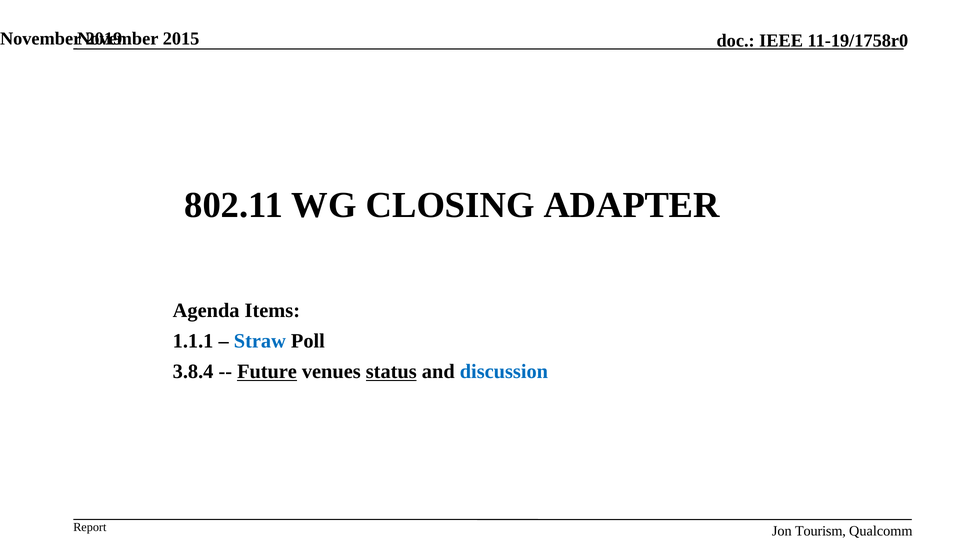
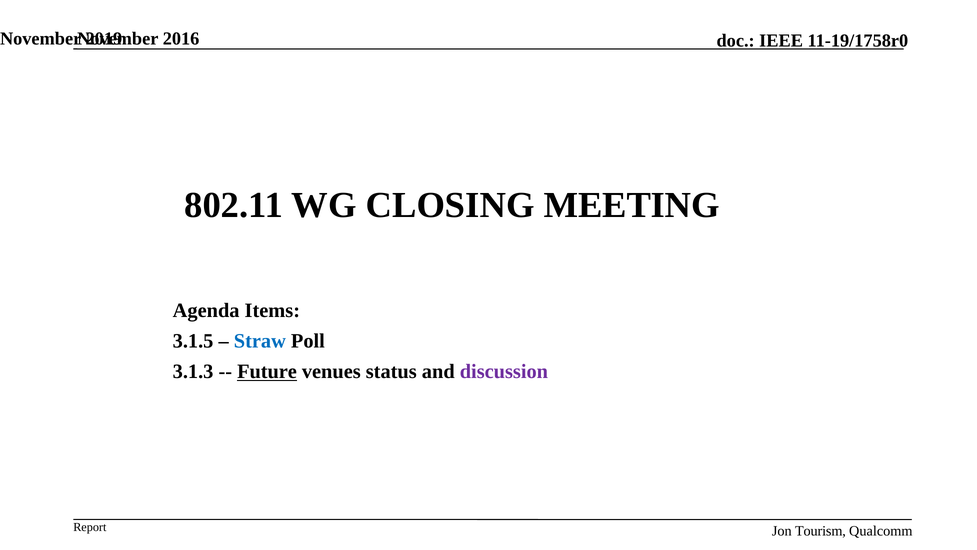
2015: 2015 -> 2016 (181, 39)
ADAPTER: ADAPTER -> MEETING (632, 205)
1.1.1: 1.1.1 -> 3.1.5 (193, 341)
3.8.4: 3.8.4 -> 3.1.3 (193, 371)
status underline: present -> none (391, 371)
discussion colour: blue -> purple (504, 371)
